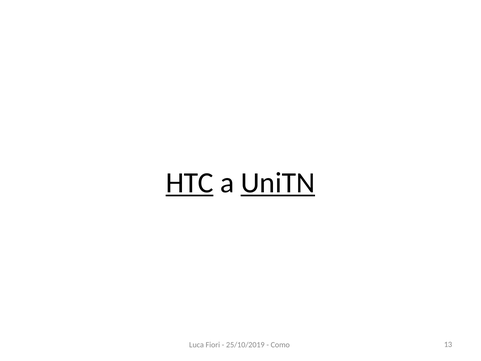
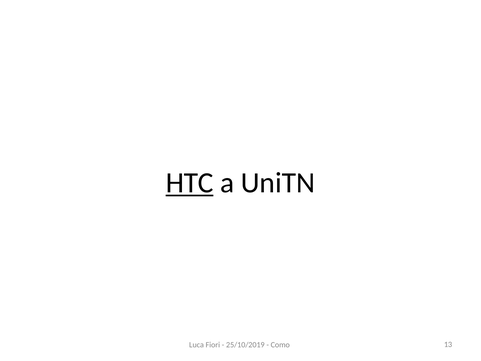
UniTN underline: present -> none (278, 183)
